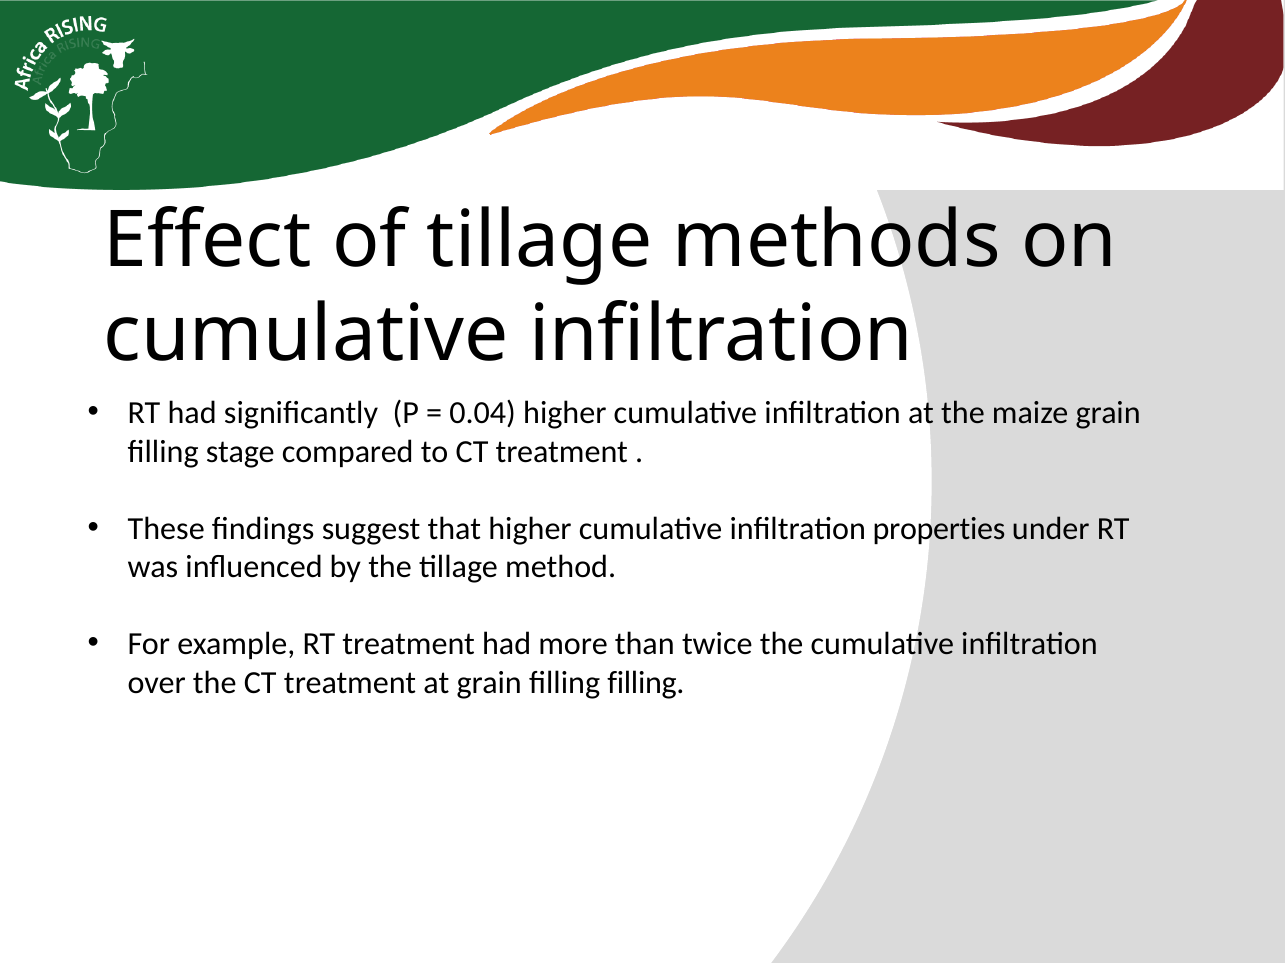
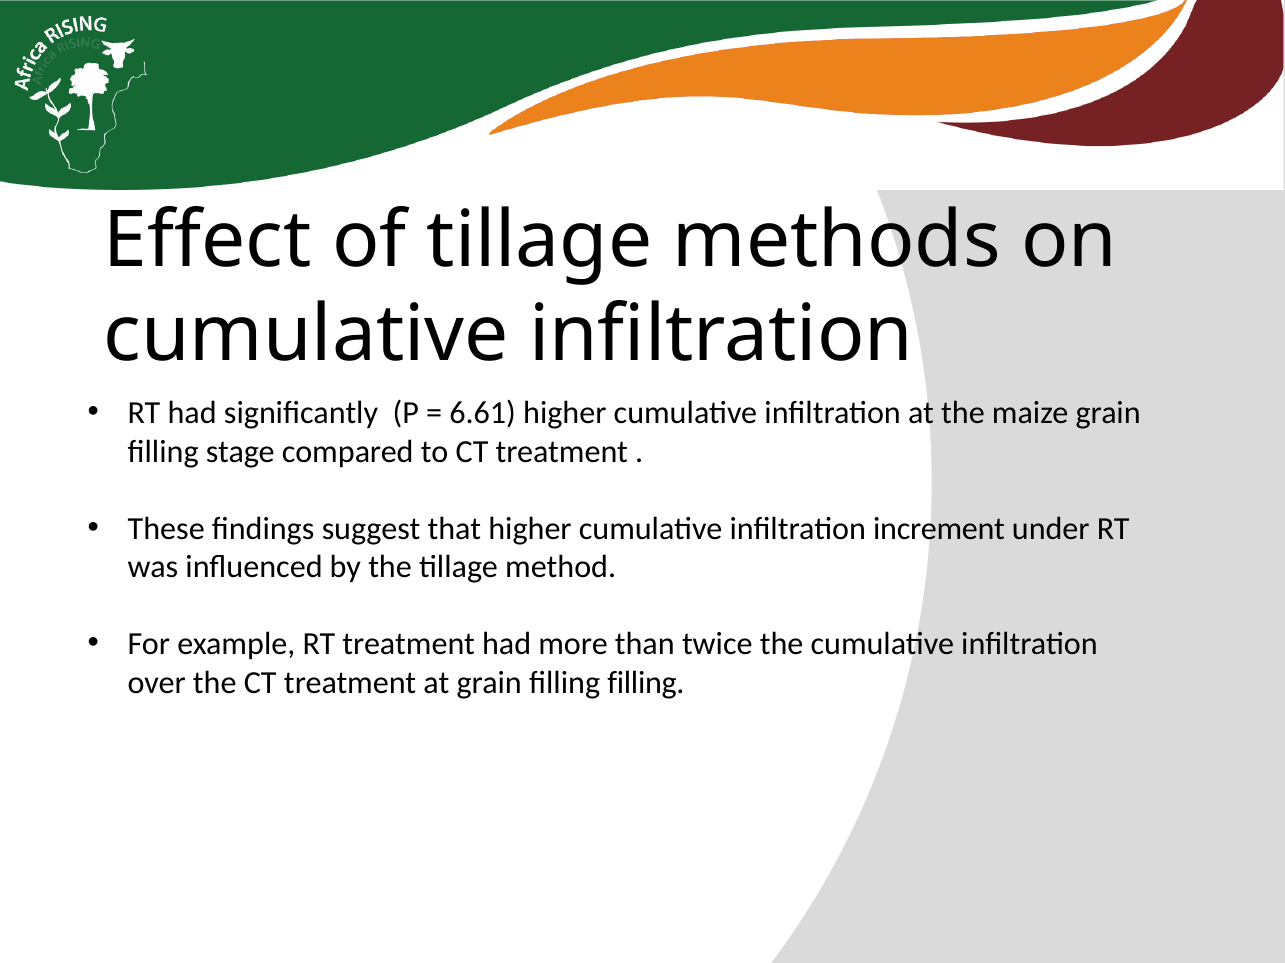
0.04: 0.04 -> 6.61 (483, 413)
properties: properties -> increment (939, 529)
